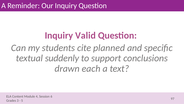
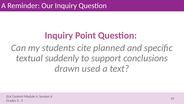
Valid: Valid -> Point (86, 35)
each: each -> used (91, 68)
